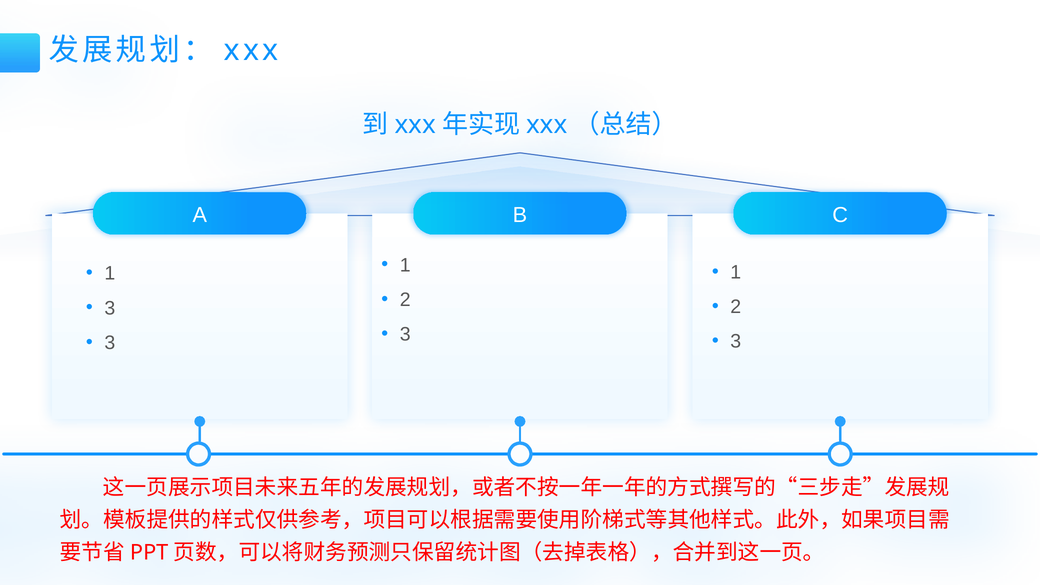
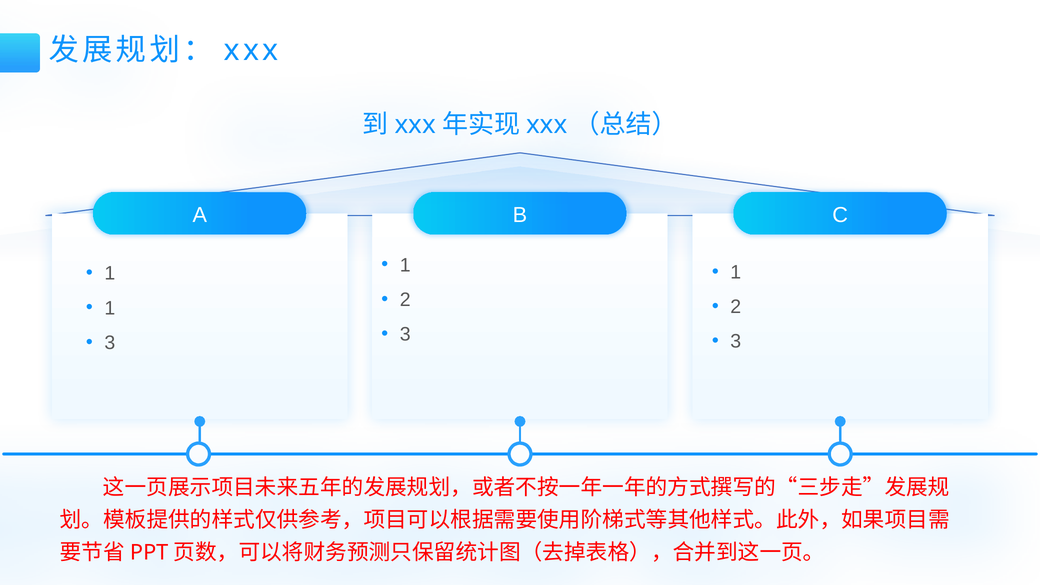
3: 3 -> 1 (110, 308)
